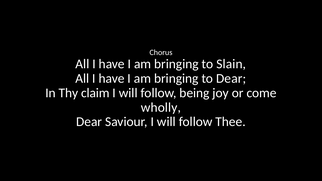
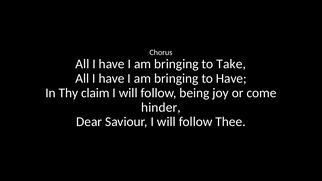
Slain: Slain -> Take (231, 64)
to Dear: Dear -> Have (231, 78)
wholly: wholly -> hinder (161, 107)
